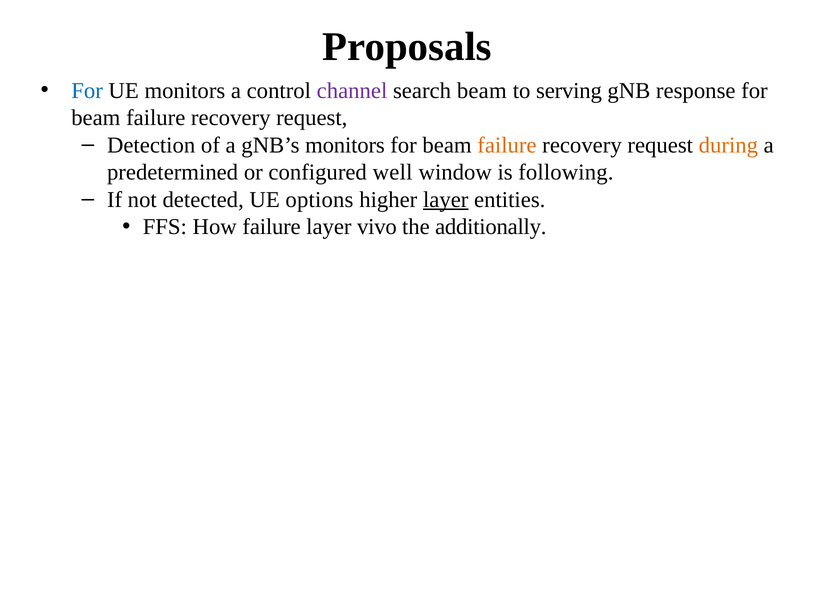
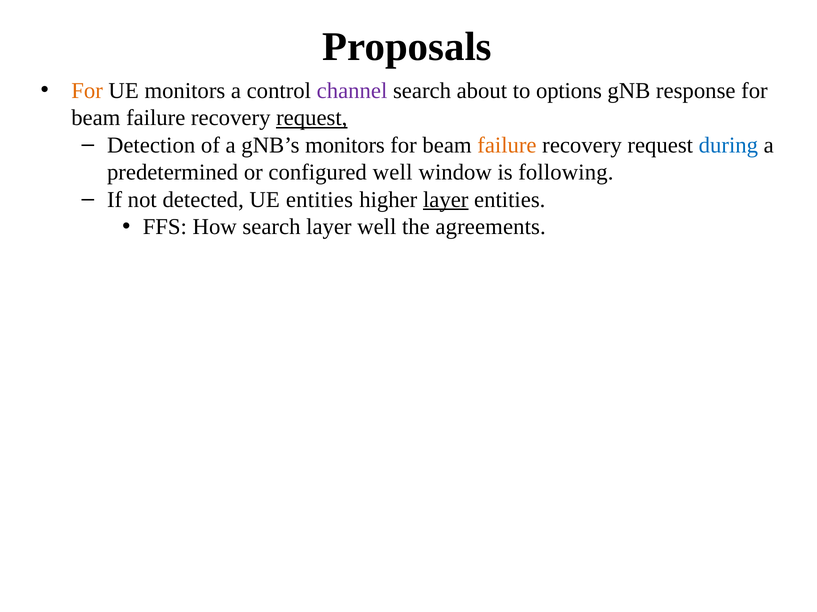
For colour: blue -> orange (87, 91)
search beam: beam -> about (482, 91)
serving: serving -> options (569, 91)
request underline: none -> present (312, 118)
during colour: orange -> blue (728, 145)
UE options: options -> entities (319, 200)
How failure: failure -> search (271, 227)
layer vivo: vivo -> well (377, 227)
additionally: additionally -> agreements (491, 227)
